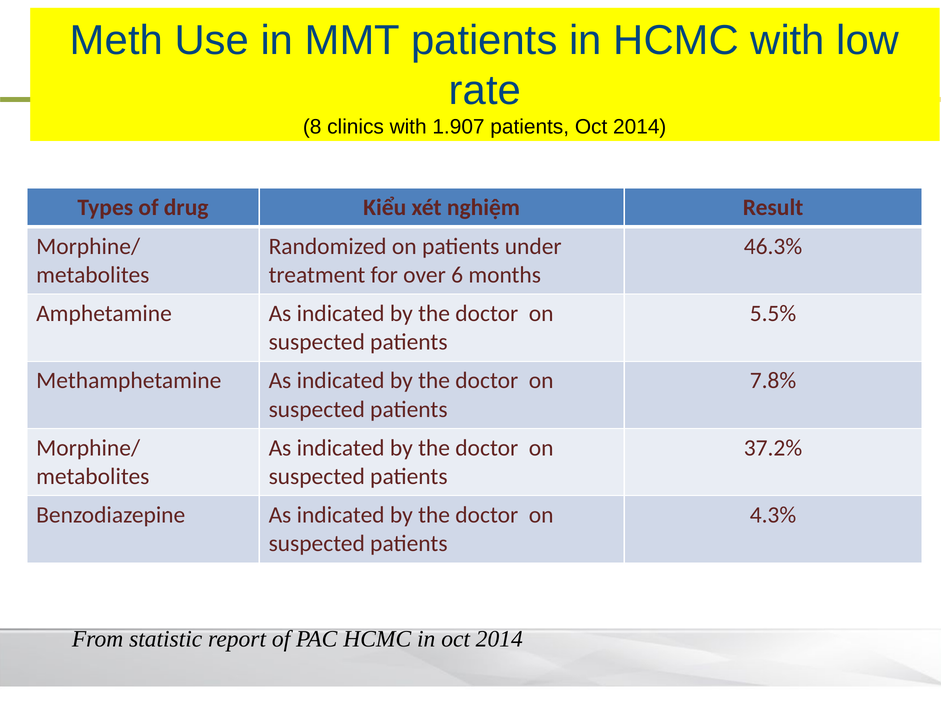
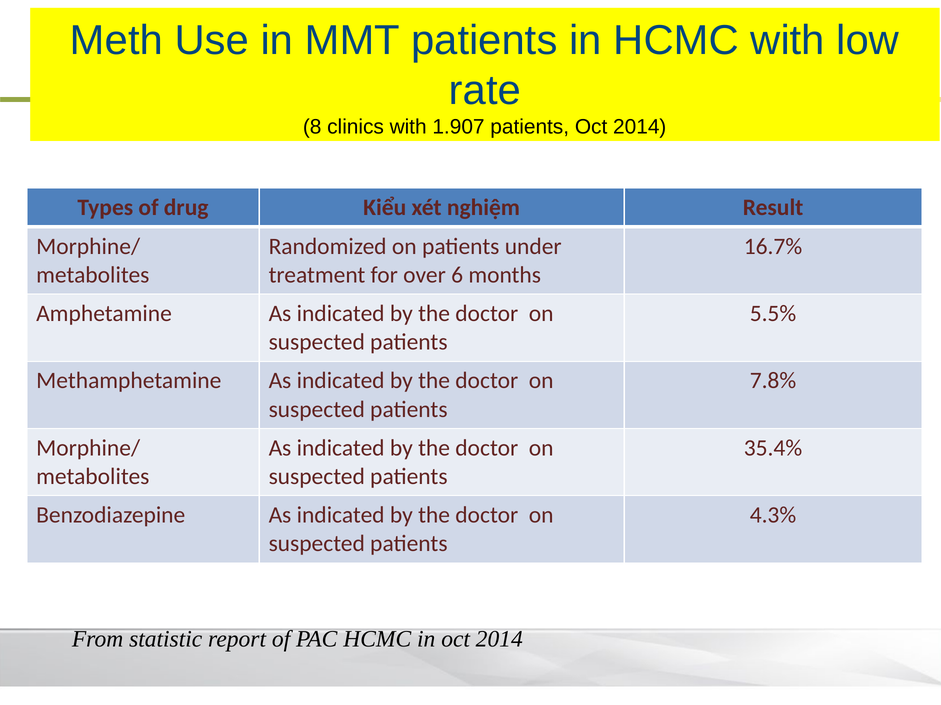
46.3%: 46.3% -> 16.7% (773, 247)
37.2%: 37.2% -> 35.4% (773, 448)
